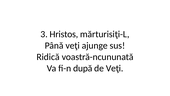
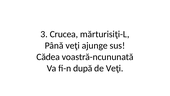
Hristos: Hristos -> Crucea (64, 34)
Ridică: Ridică -> Cădea (48, 57)
